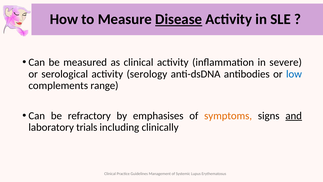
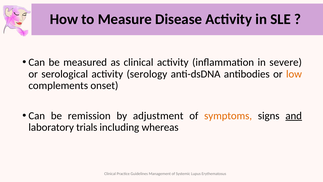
Disease underline: present -> none (179, 19)
low colour: blue -> orange (294, 74)
range: range -> onset (104, 85)
refractory: refractory -> remission (89, 115)
emphasises: emphasises -> adjustment (158, 115)
clinically: clinically -> whereas (160, 127)
